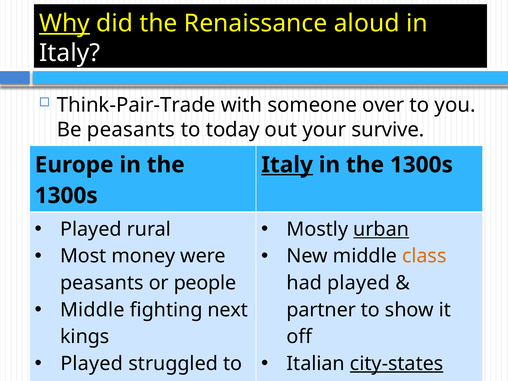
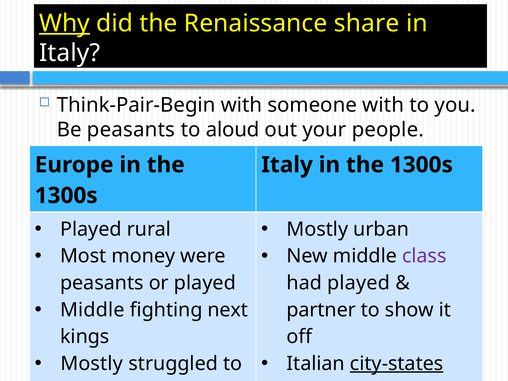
aloud: aloud -> share (367, 23)
Think-Pair-Trade: Think-Pair-Trade -> Think-Pair-Begin (136, 105)
someone over: over -> with (383, 105)
today: today -> aloud (233, 130)
your survive: survive -> people (388, 130)
Italy underline: present -> none (287, 165)
urban underline: present -> none (381, 229)
class colour: orange -> purple (424, 256)
or people: people -> played (205, 283)
Played: Played -> Mostly (92, 363)
